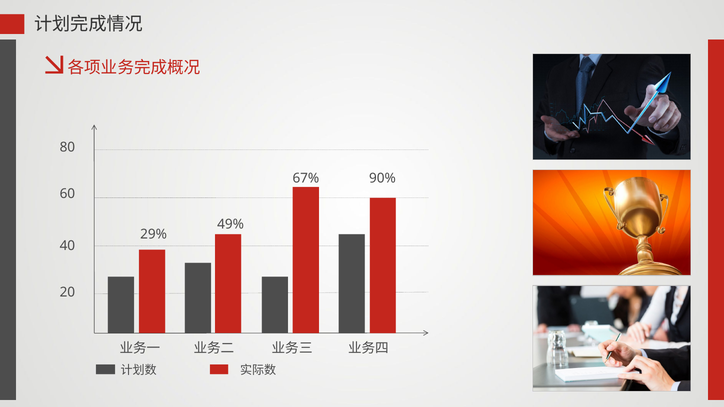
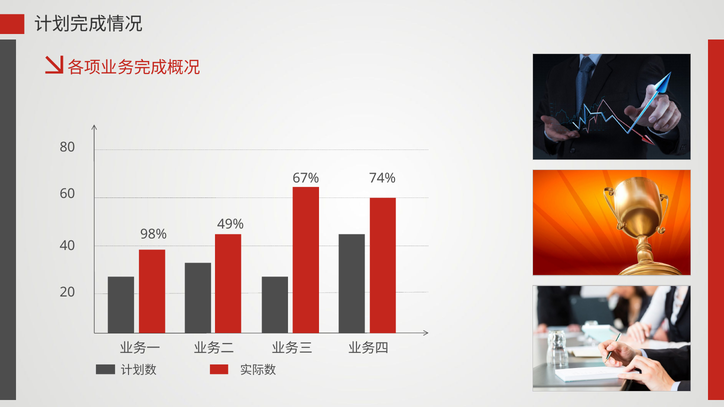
90%: 90% -> 74% (382, 179)
29%: 29% -> 98% (154, 234)
